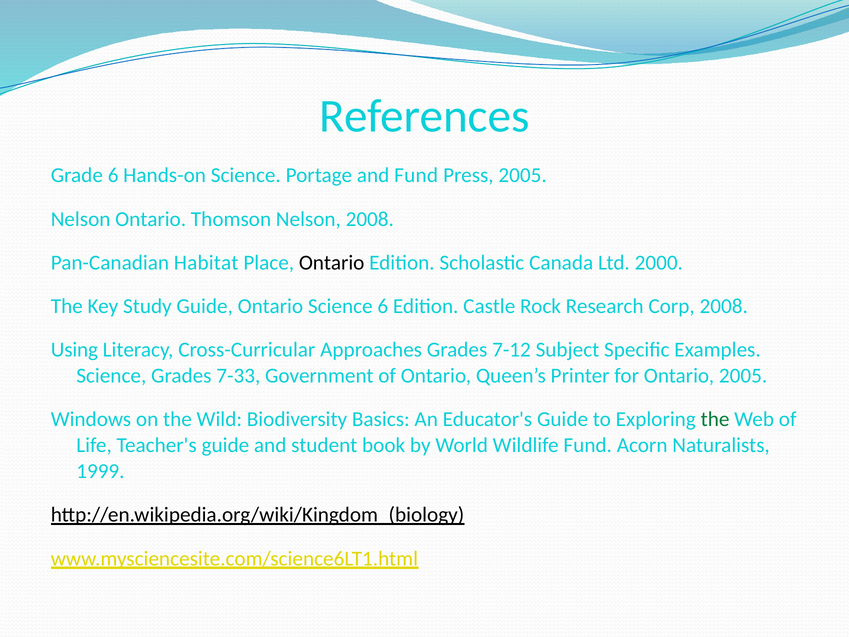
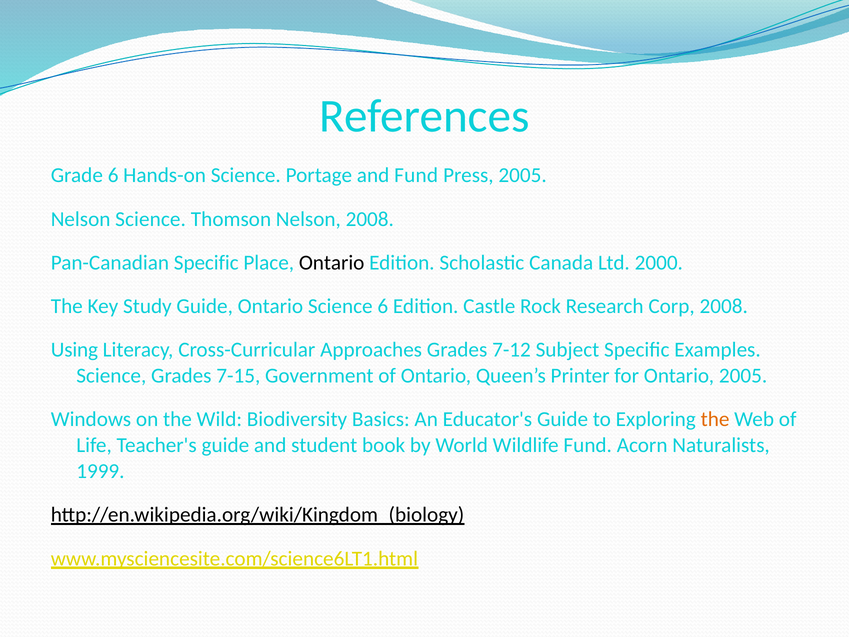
Nelson Ontario: Ontario -> Science (151, 219)
Pan-Canadian Habitat: Habitat -> Specific (206, 263)
7-33: 7-33 -> 7-15 (238, 376)
the colour: green -> orange (715, 419)
